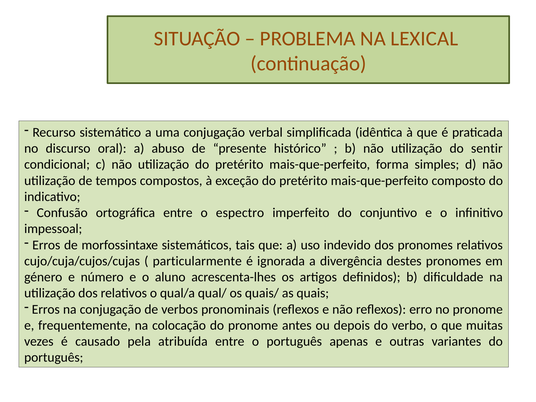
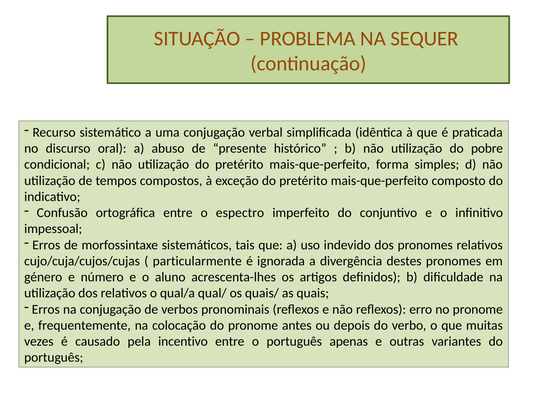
LEXICAL: LEXICAL -> SEQUER (424, 39)
sentir: sentir -> pobre (487, 148)
atribuída: atribuída -> incentivo (183, 341)
